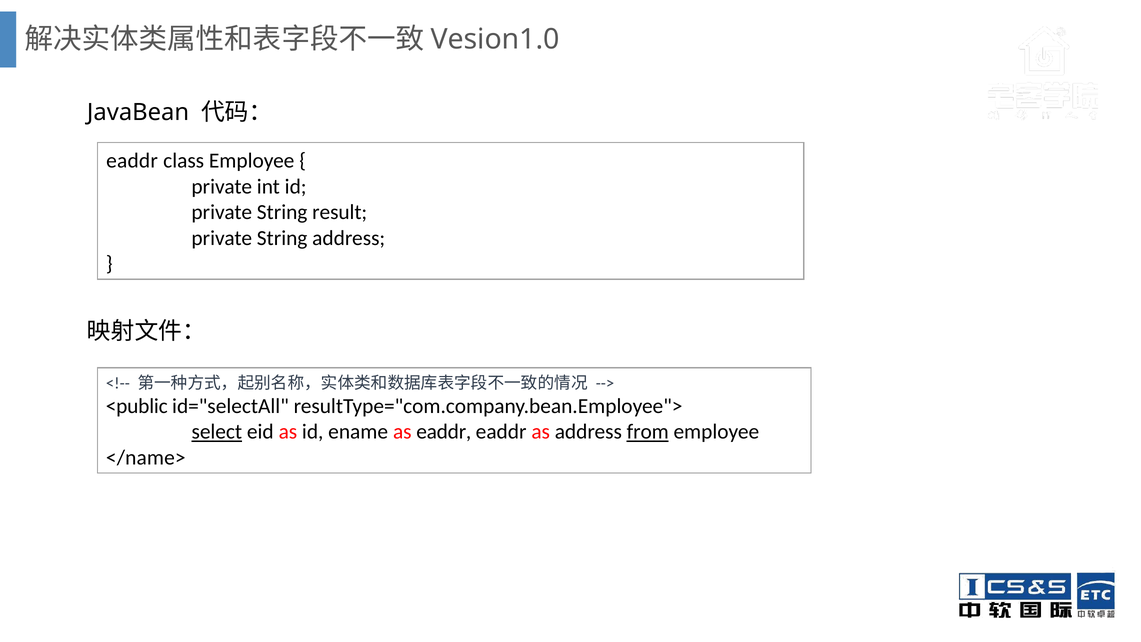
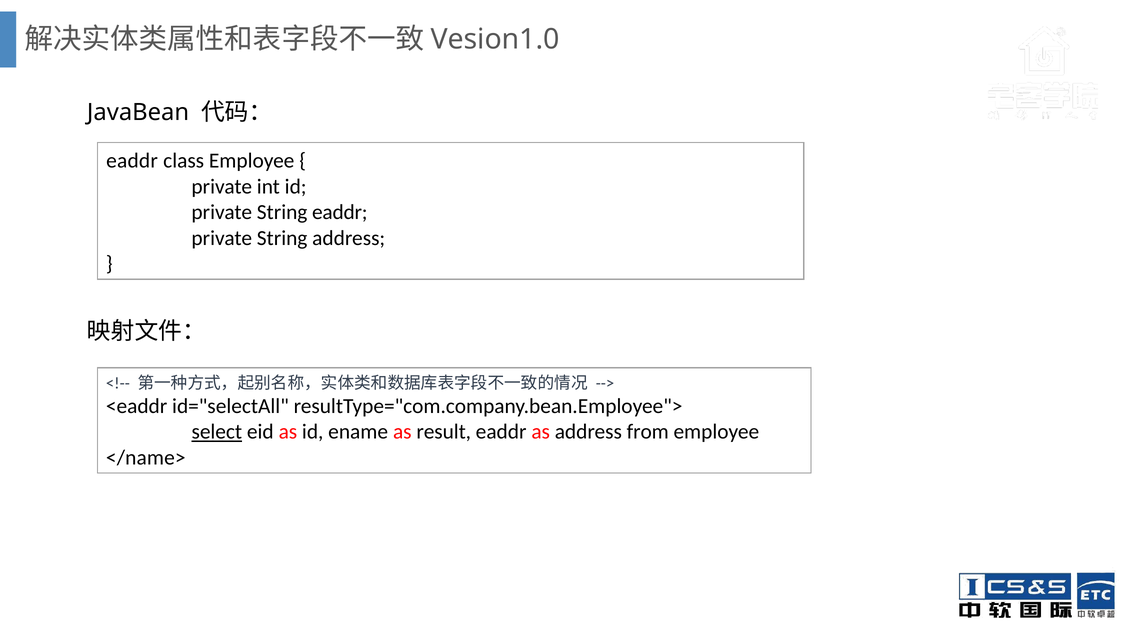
String result: result -> eaddr (340, 212)
<public: <public -> <eaddr (137, 406)
as eaddr: eaddr -> result (444, 432)
from underline: present -> none (648, 432)
